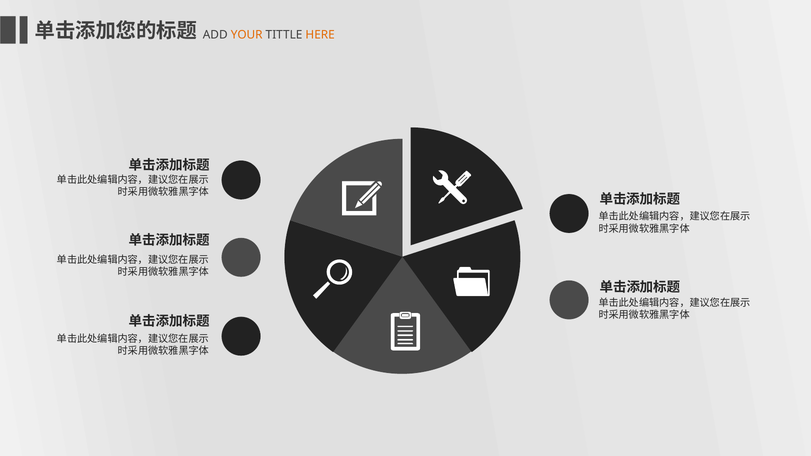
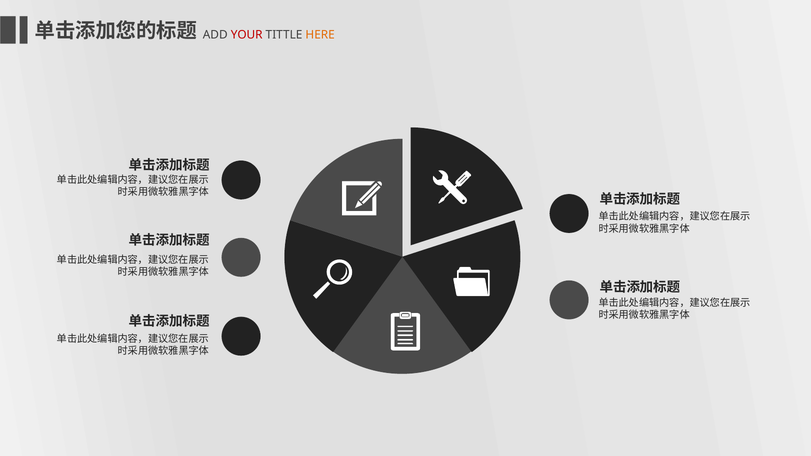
YOUR colour: orange -> red (247, 35)
